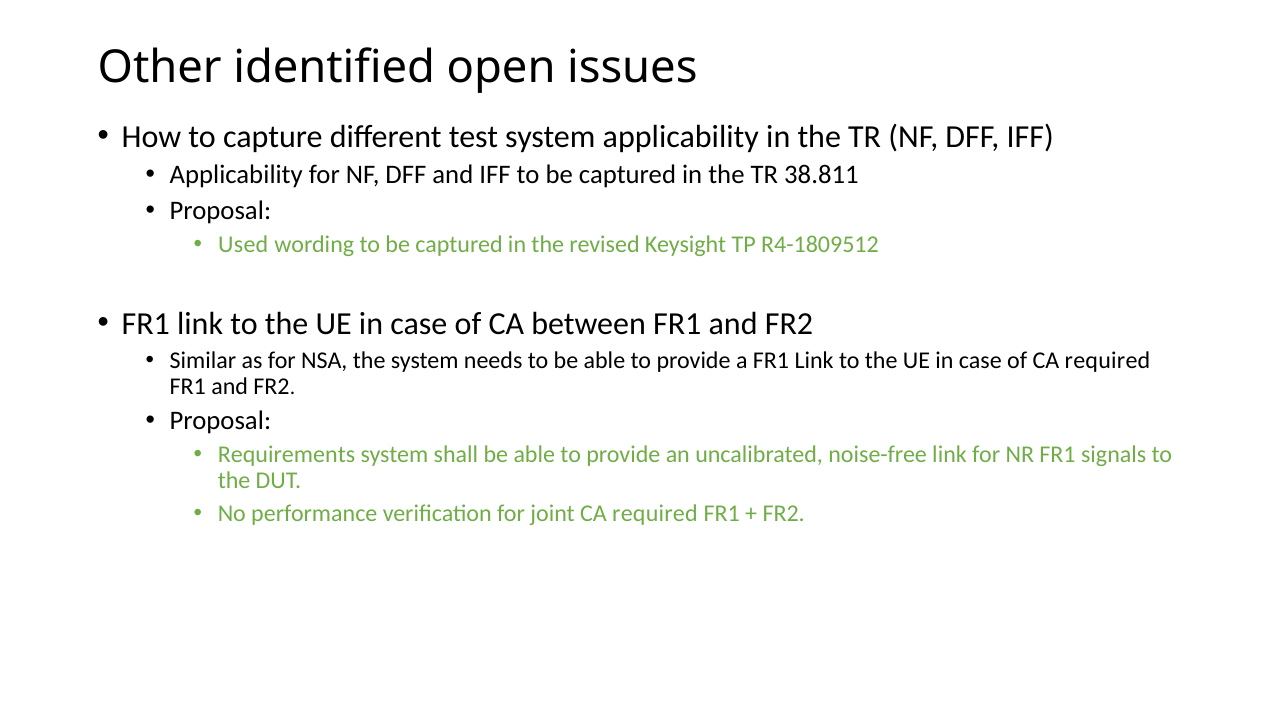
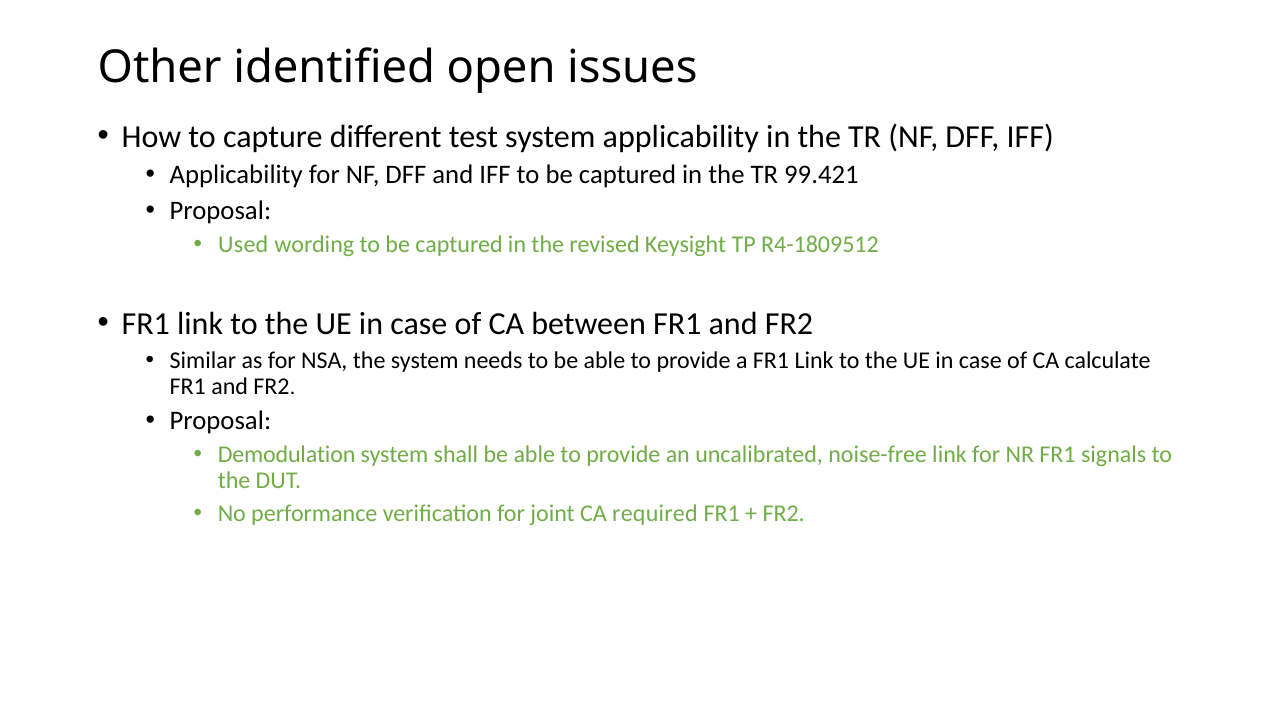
38.811: 38.811 -> 99.421 (821, 175)
of CA required: required -> calculate (1108, 360)
Requirements: Requirements -> Demodulation (287, 454)
